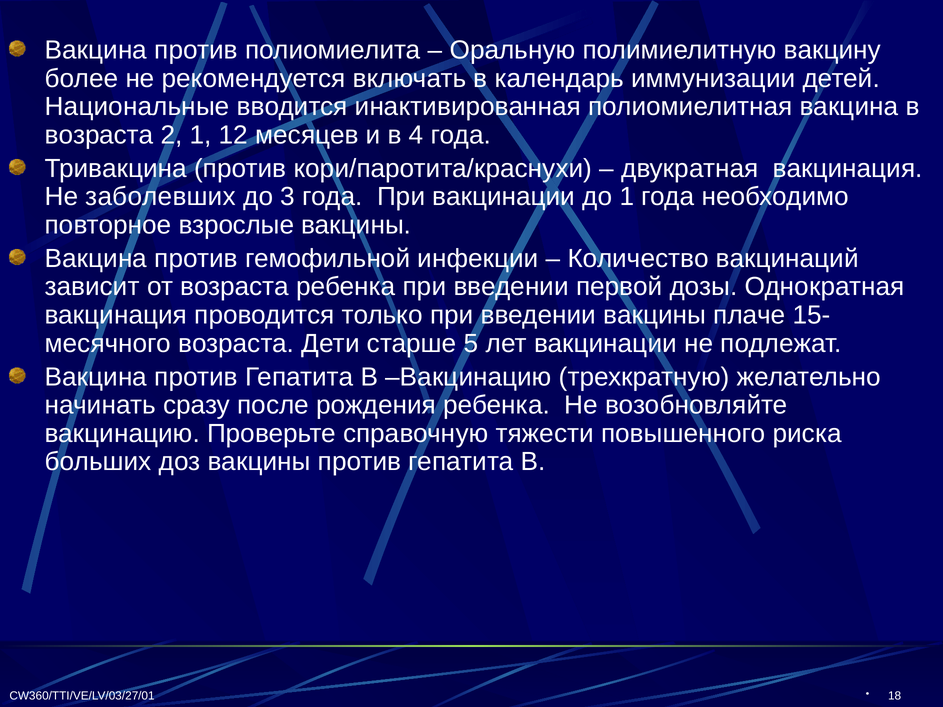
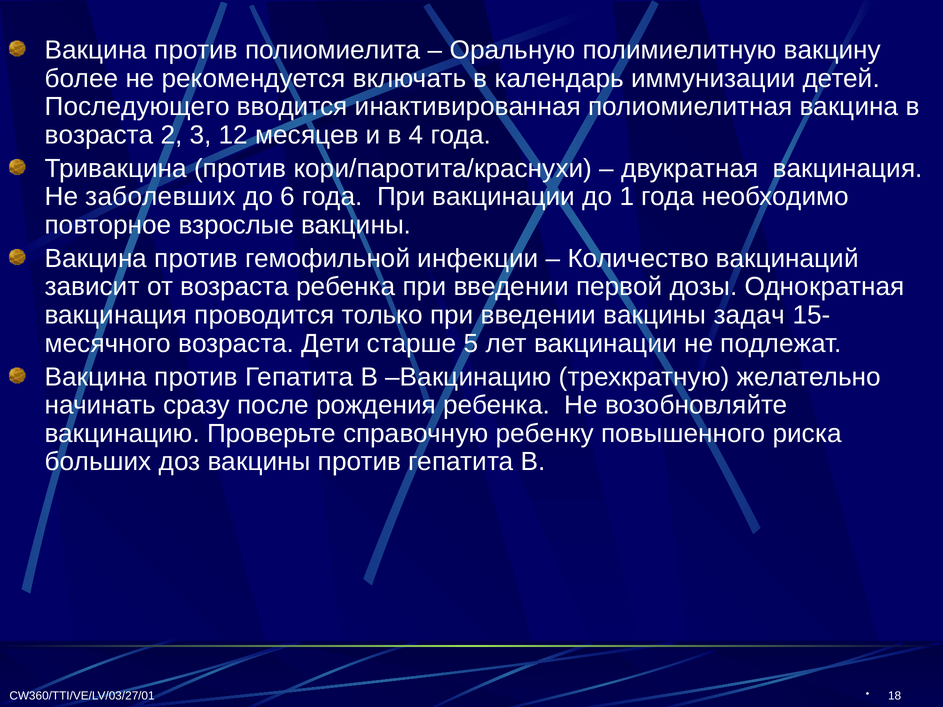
Национальные: Национальные -> Последующего (137, 107)
2 1: 1 -> 3 (201, 135)
3: 3 -> 6 (288, 197)
плаче: плаче -> задач (749, 315)
тяжести: тяжести -> ребенку (545, 434)
